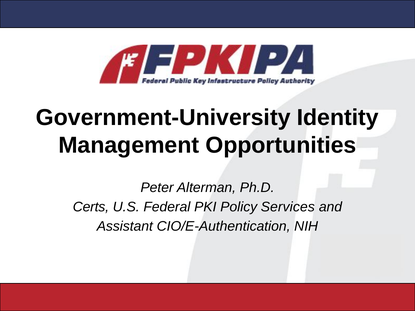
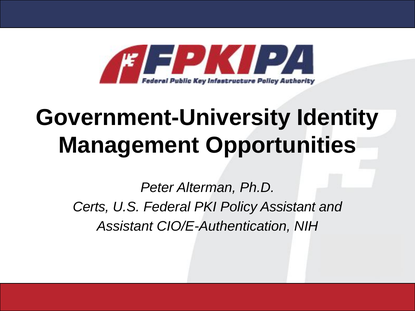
Policy Services: Services -> Assistant (288, 207)
